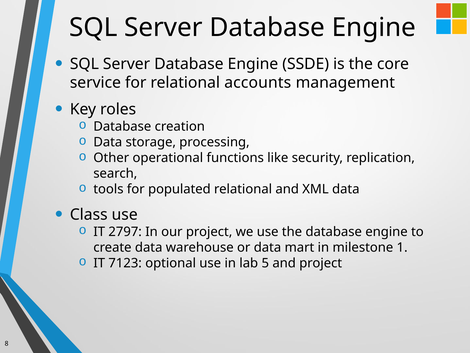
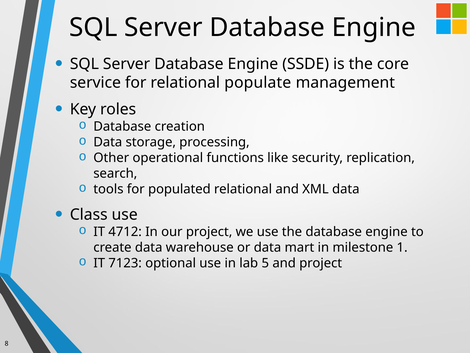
accounts: accounts -> populate (258, 83)
2797: 2797 -> 4712 (125, 231)
